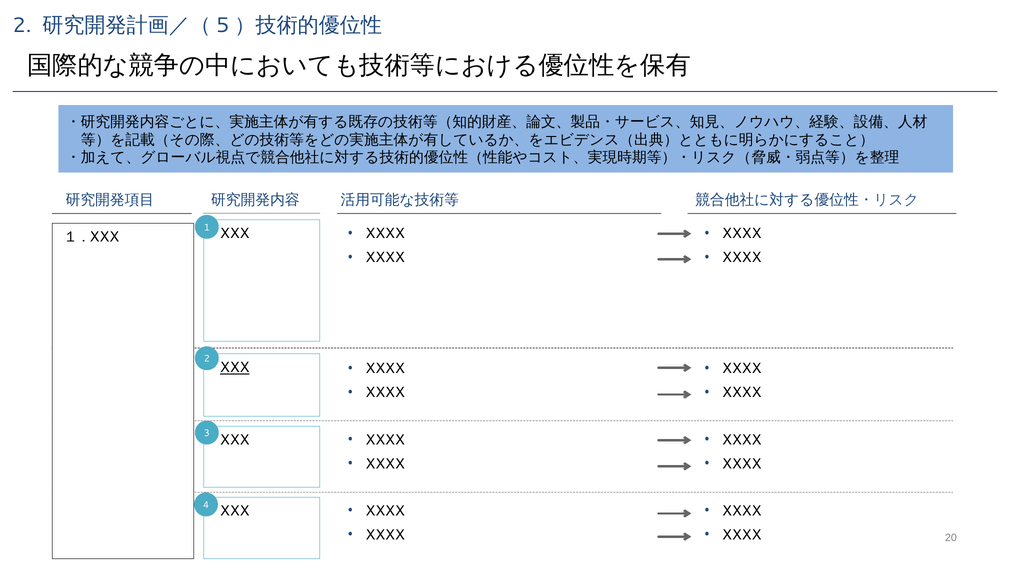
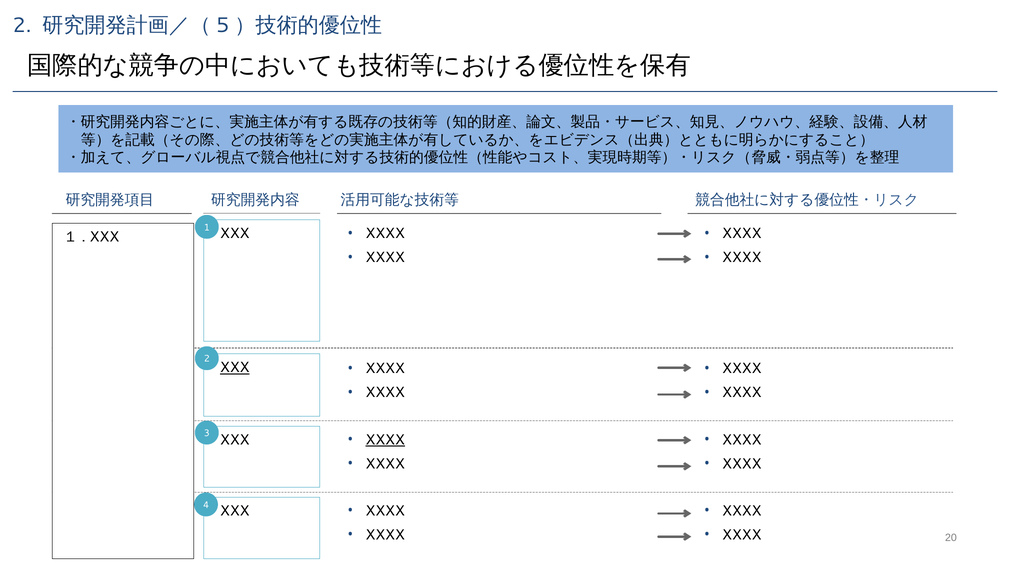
XXXX underline: none -> present (385, 440)
